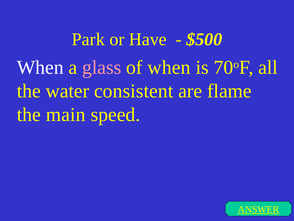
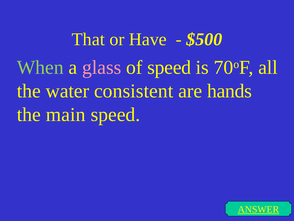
Park: Park -> That (88, 39)
When colour: white -> light green (40, 67)
of when: when -> speed (169, 67)
flame: flame -> hands (229, 91)
